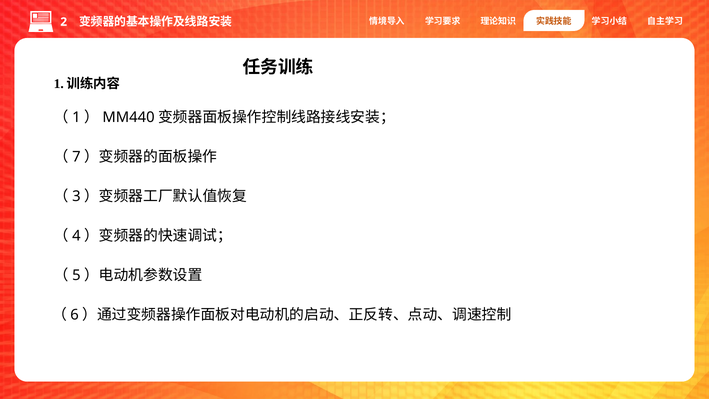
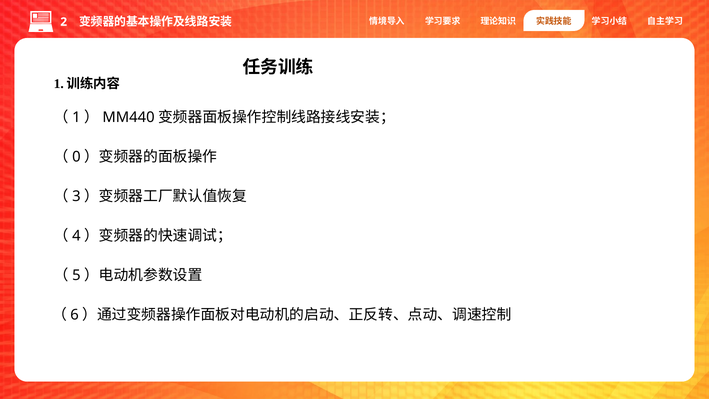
7: 7 -> 0 (76, 157)
